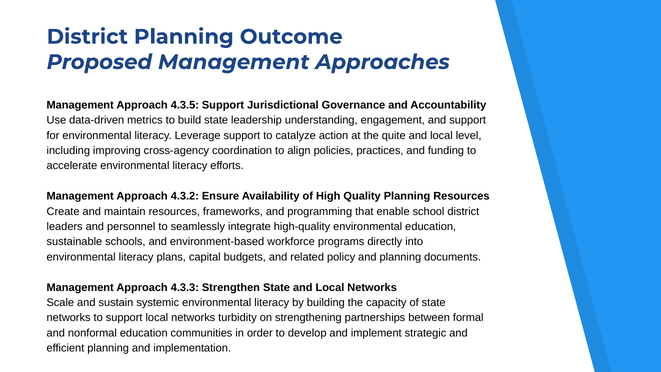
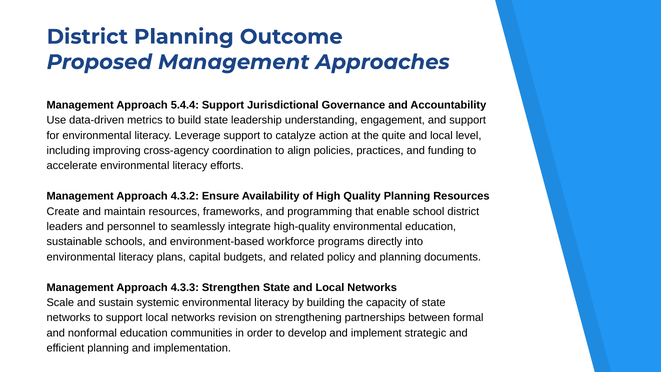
4.3.5: 4.3.5 -> 5.4.4 (185, 105)
turbidity: turbidity -> revision (237, 318)
